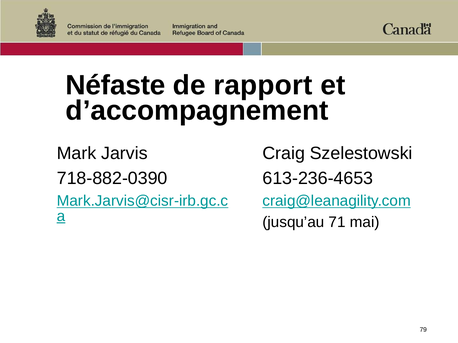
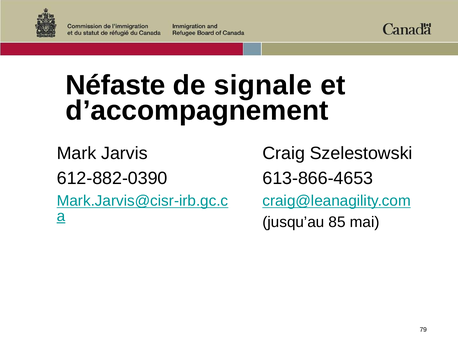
rapport: rapport -> signale (263, 85)
718-882-0390: 718-882-0390 -> 612-882-0390 (112, 178)
613-236-4653: 613-236-4653 -> 613-866-4653 (318, 178)
71: 71 -> 85 (337, 223)
